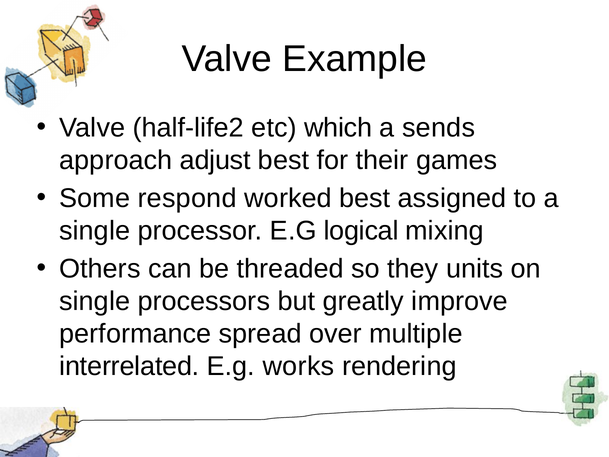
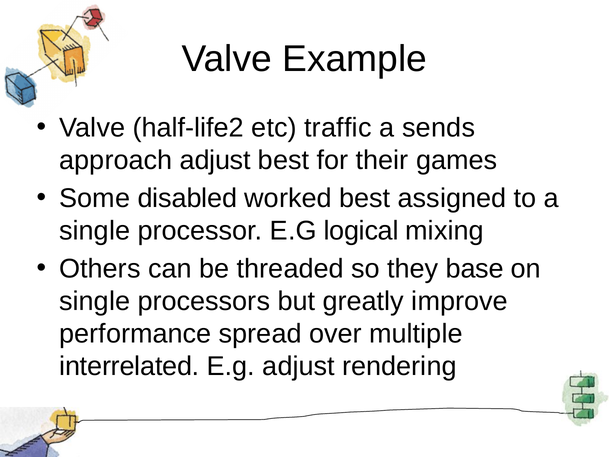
which: which -> traffic (338, 128)
respond: respond -> disabled (187, 198)
units: units -> base (475, 269)
E.g works: works -> adjust (299, 366)
